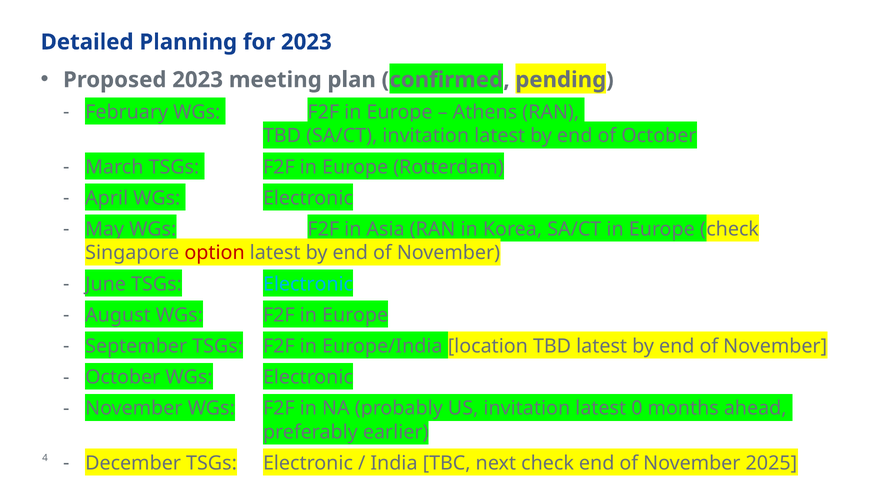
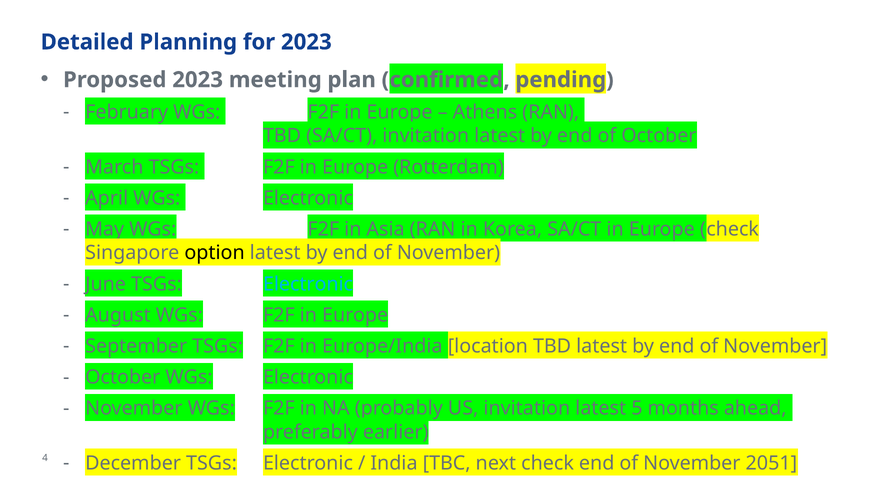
option colour: red -> black (215, 253)
0: 0 -> 5 (637, 409)
2025: 2025 -> 2051 (771, 463)
